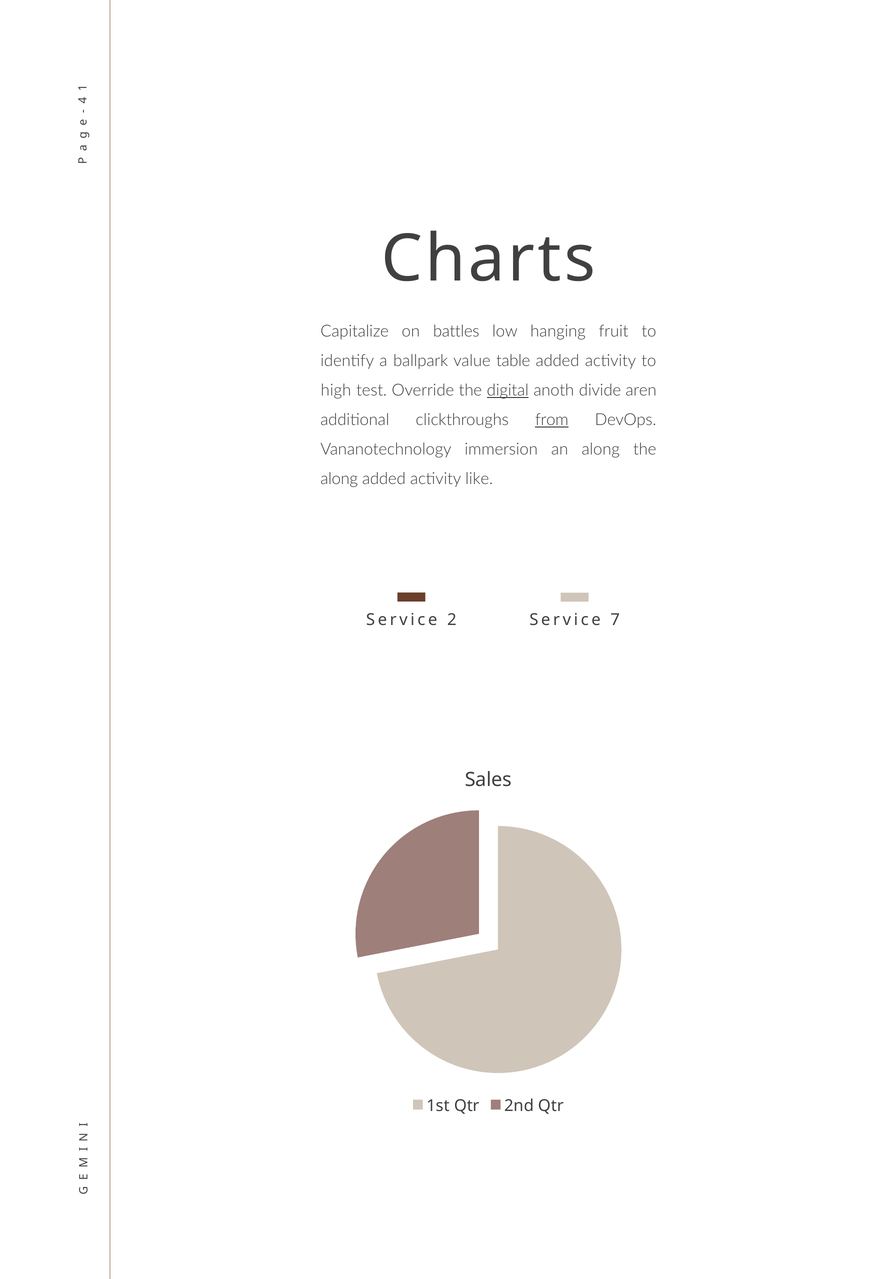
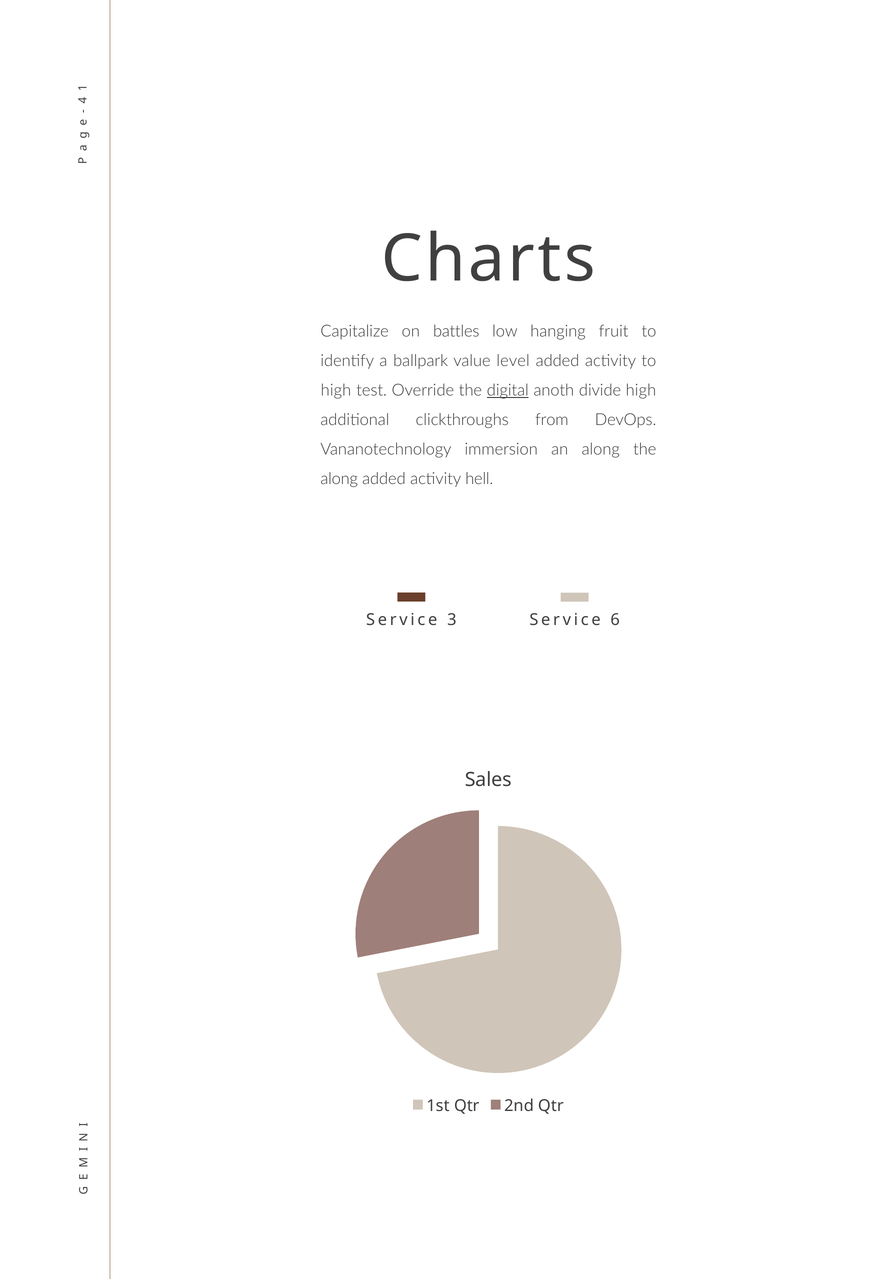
table: table -> level (513, 361)
divide aren: aren -> high (641, 390)
from underline: present -> none (552, 420)
like: like -> hell (479, 479)
2: 2 -> 3 (452, 620)
7: 7 -> 6 (615, 620)
